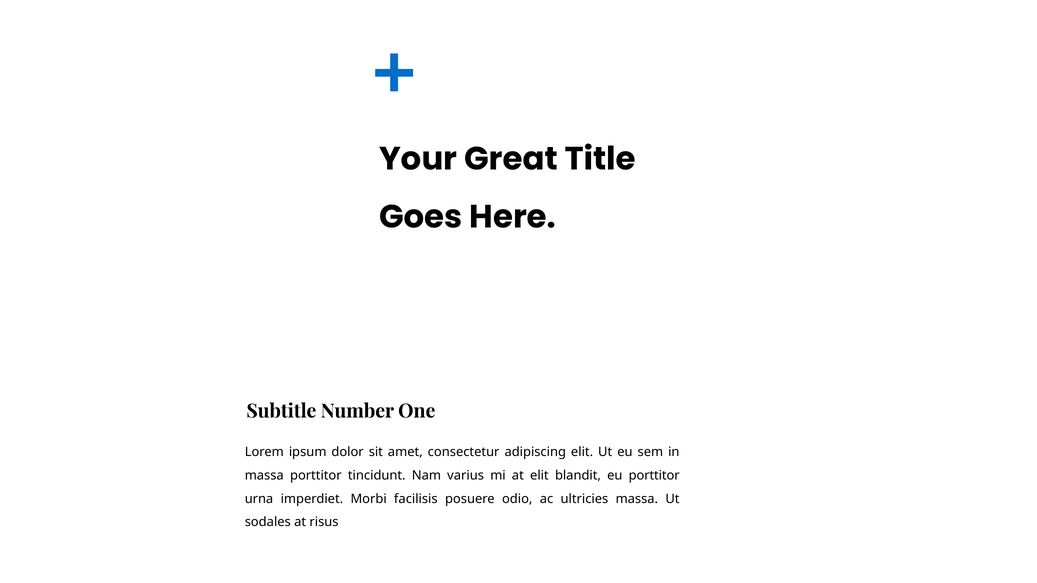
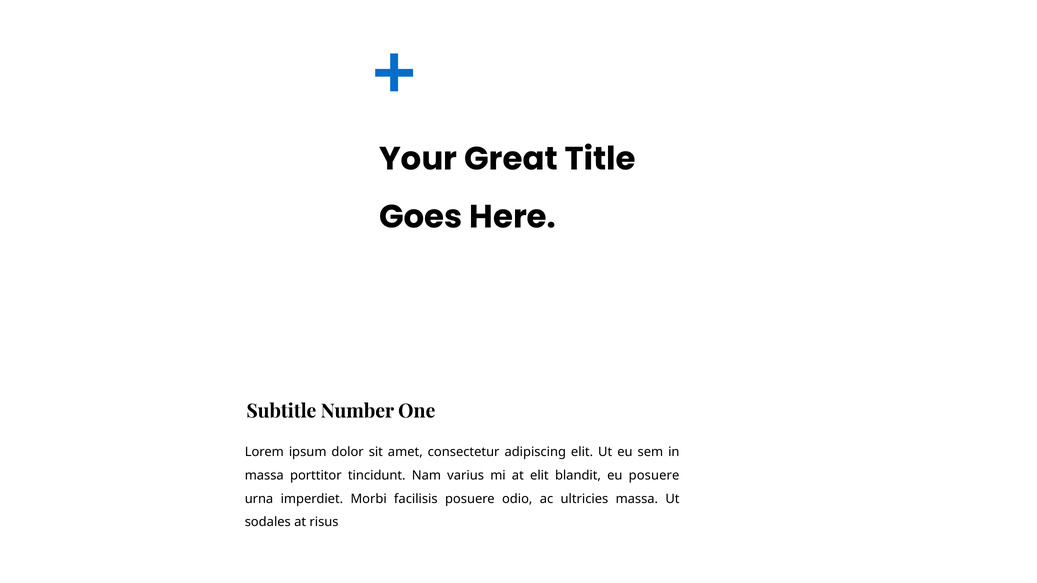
eu porttitor: porttitor -> posuere (654, 476)
